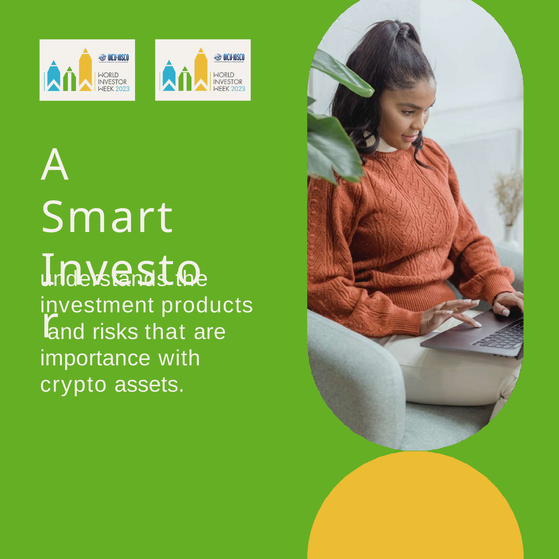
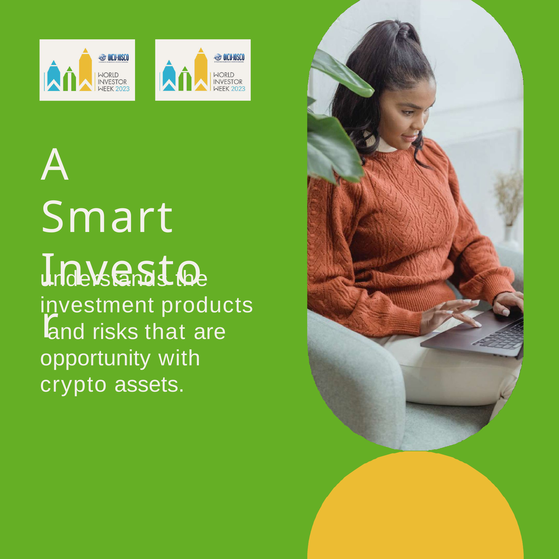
importance: importance -> opportunity (96, 358)
